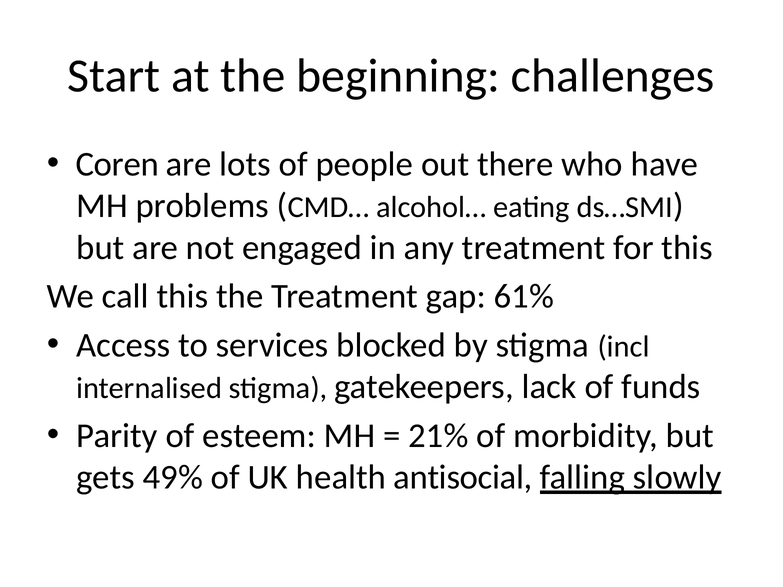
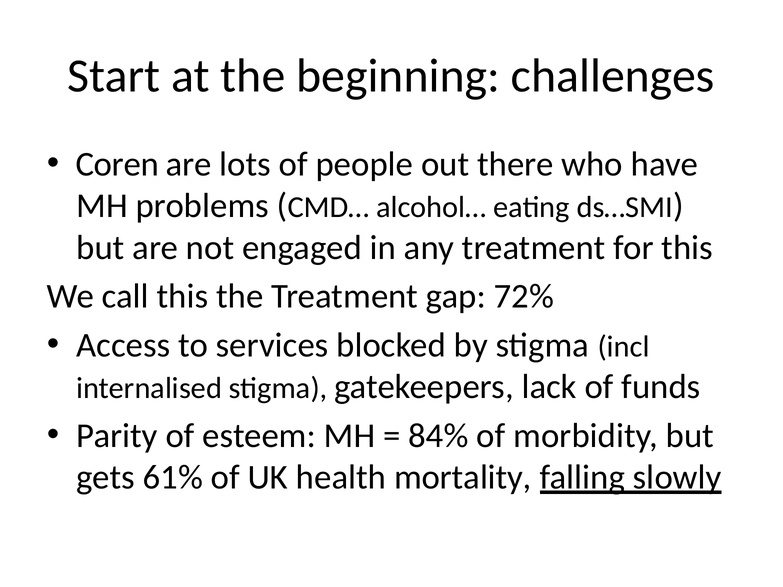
61%: 61% -> 72% (524, 297)
21%: 21% -> 84% (438, 436)
49%: 49% -> 61% (173, 478)
antisocial: antisocial -> mortality (463, 478)
